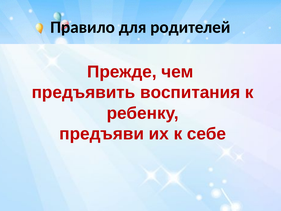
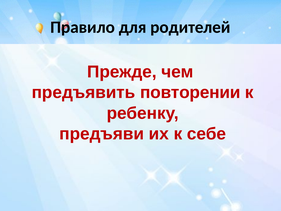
воспитания: воспитания -> повторении (190, 92)
